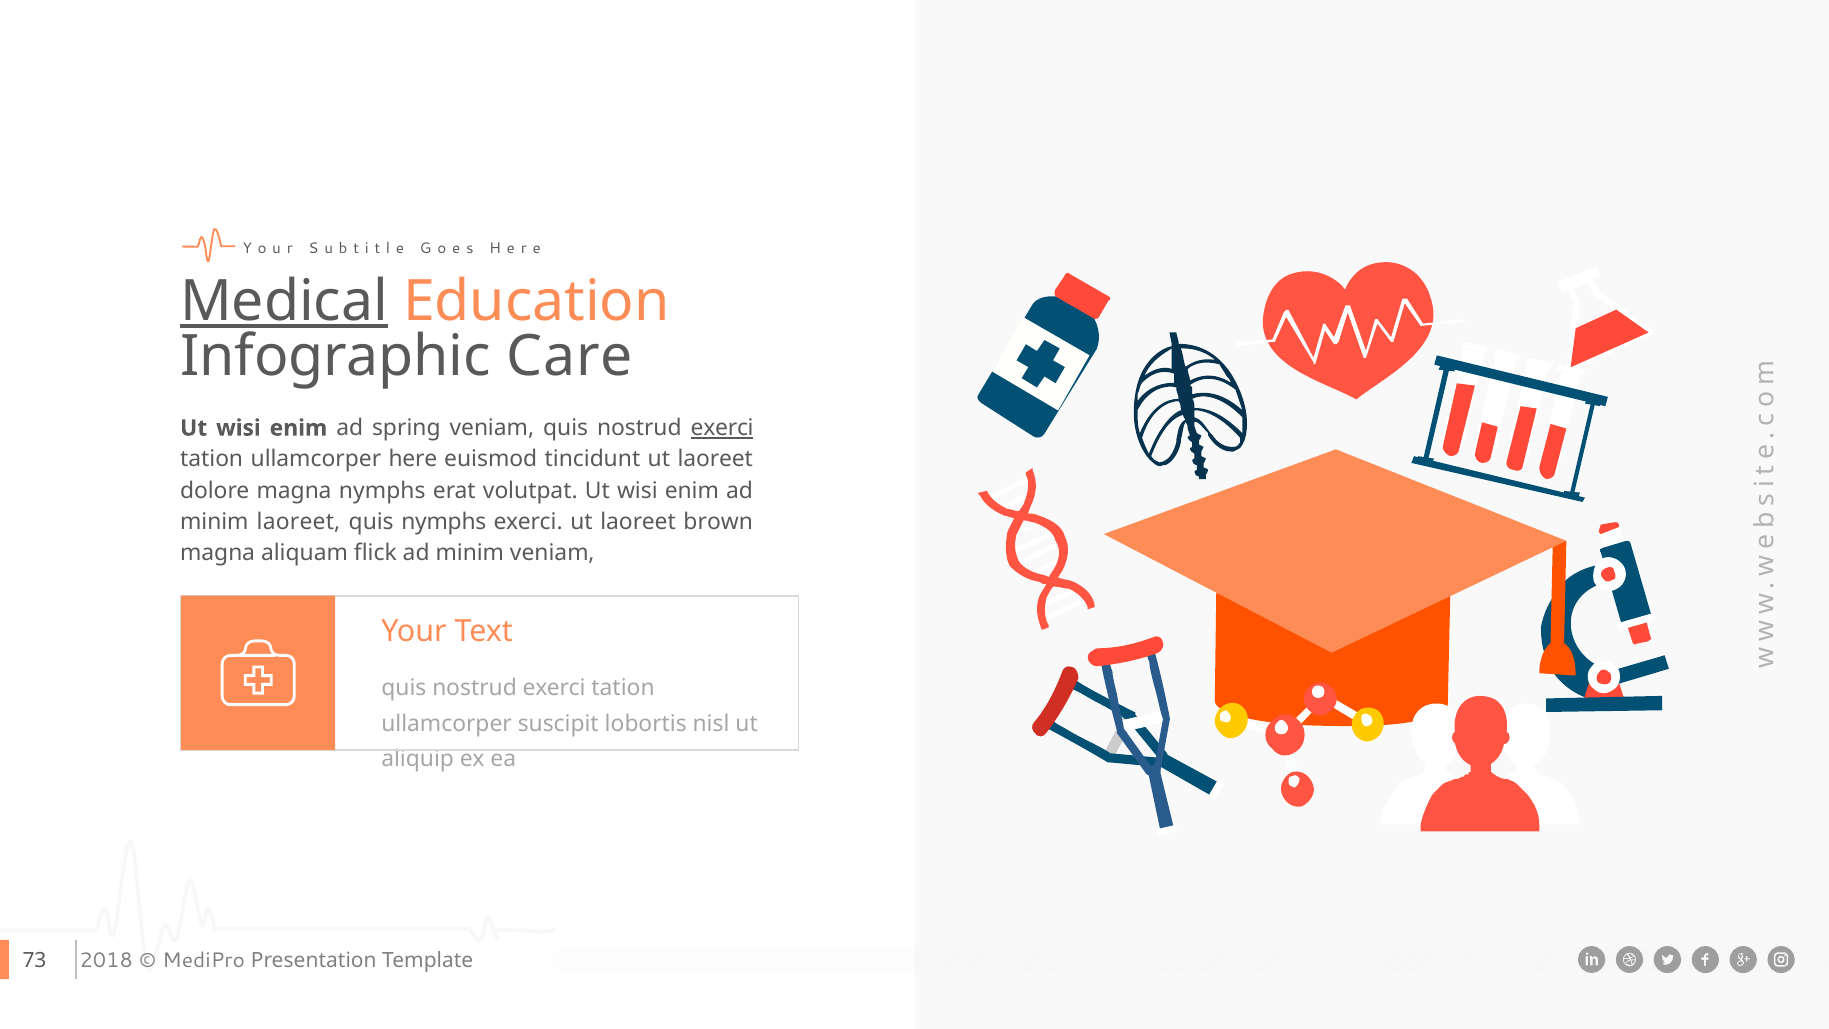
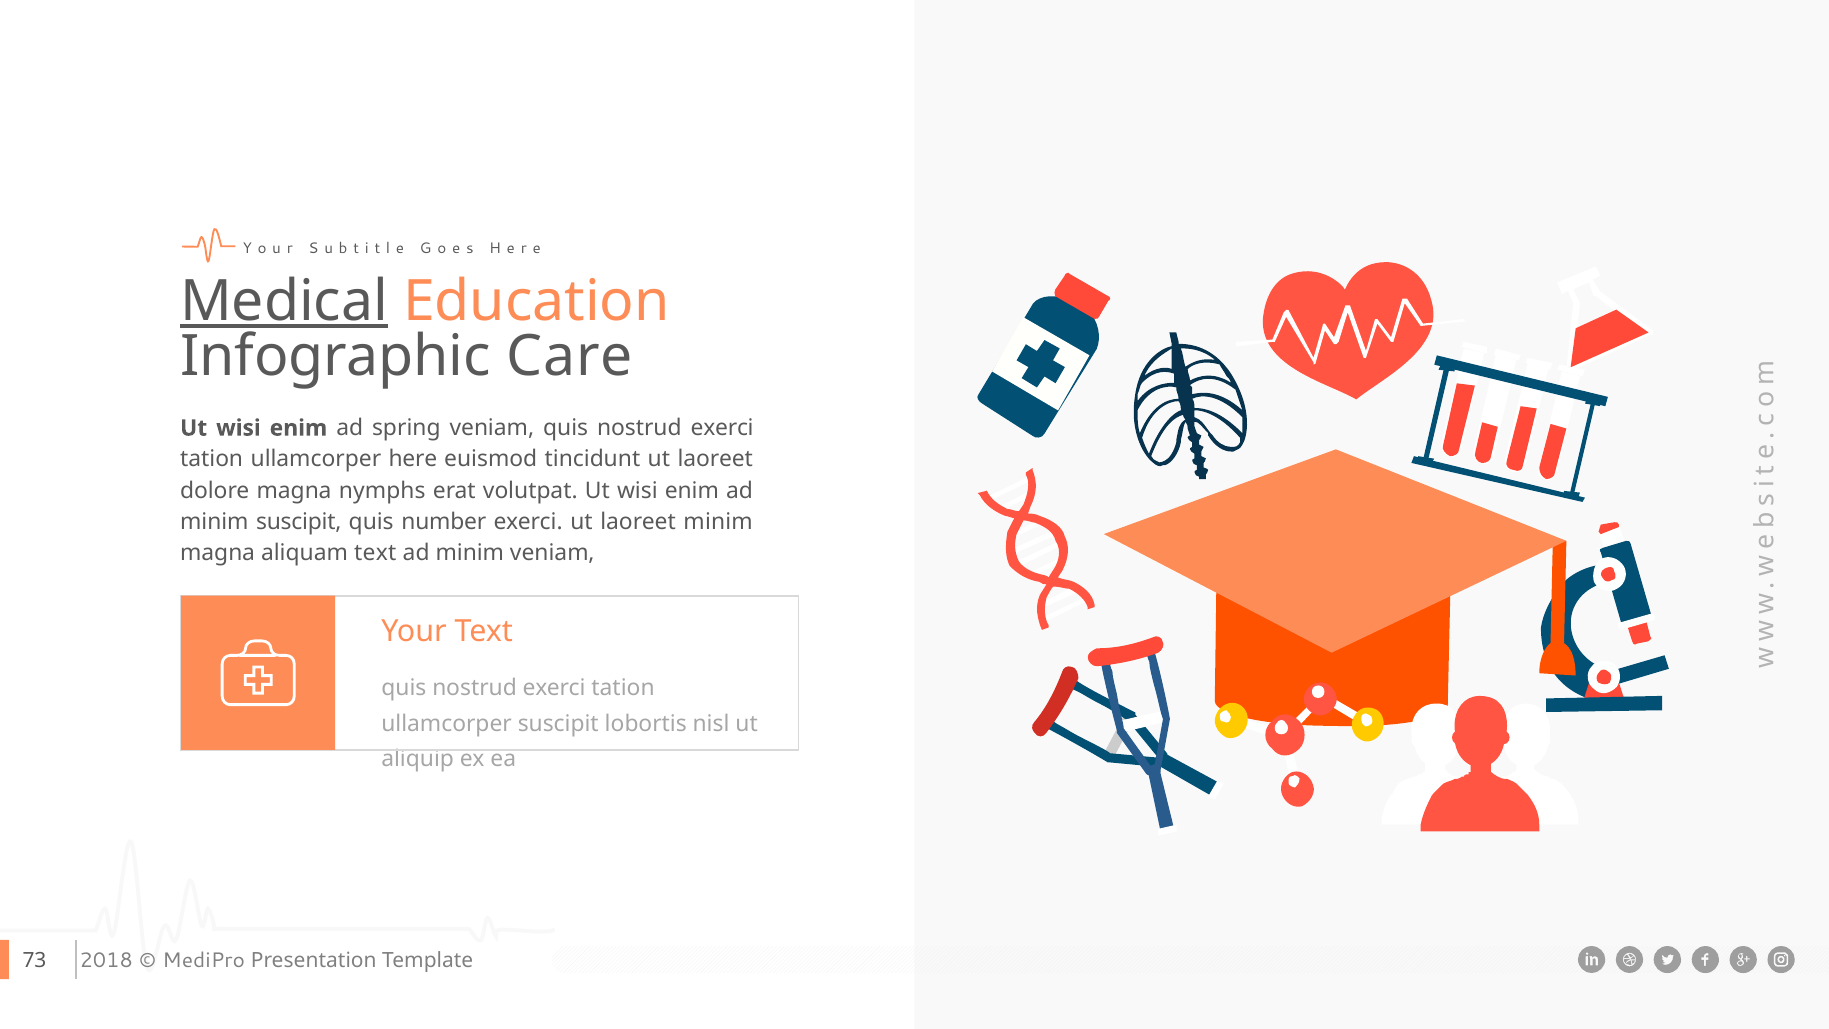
exerci underline: present -> none (722, 428)
minim laoreet: laoreet -> suscipit (299, 522)
quis nymphs: nymphs -> number (444, 522)
laoreet brown: brown -> minim (718, 522)
aliquam flick: flick -> text (375, 553)
